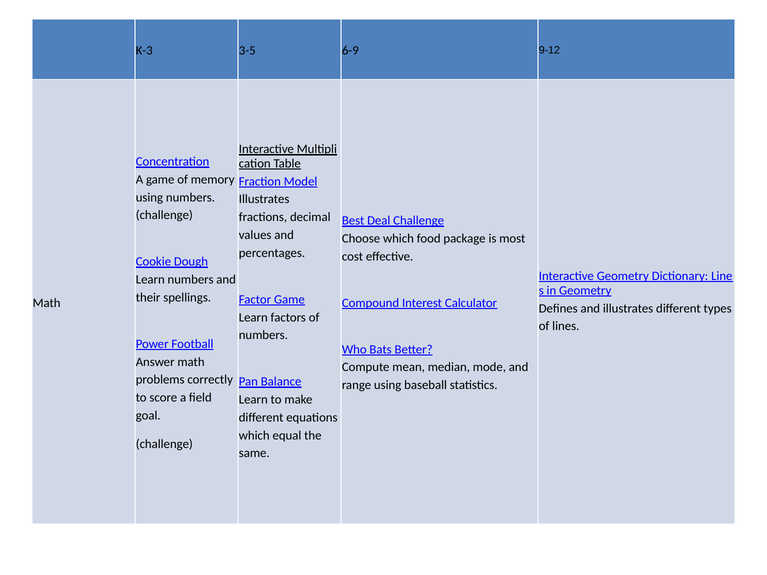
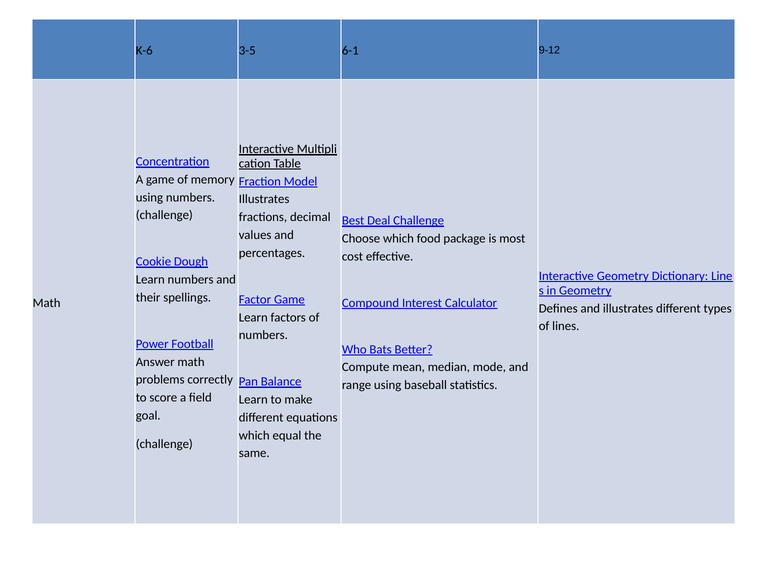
K-3: K-3 -> K-6 (144, 51)
6-9: 6-9 -> 6-1 (350, 51)
